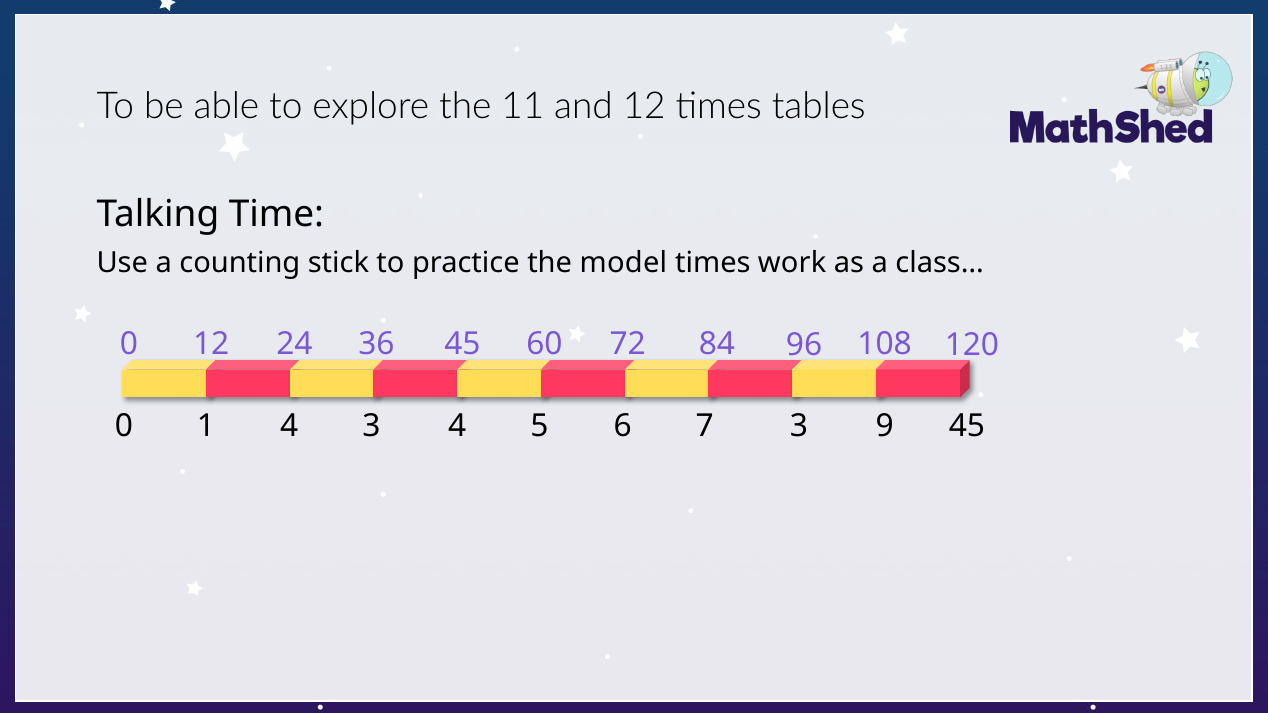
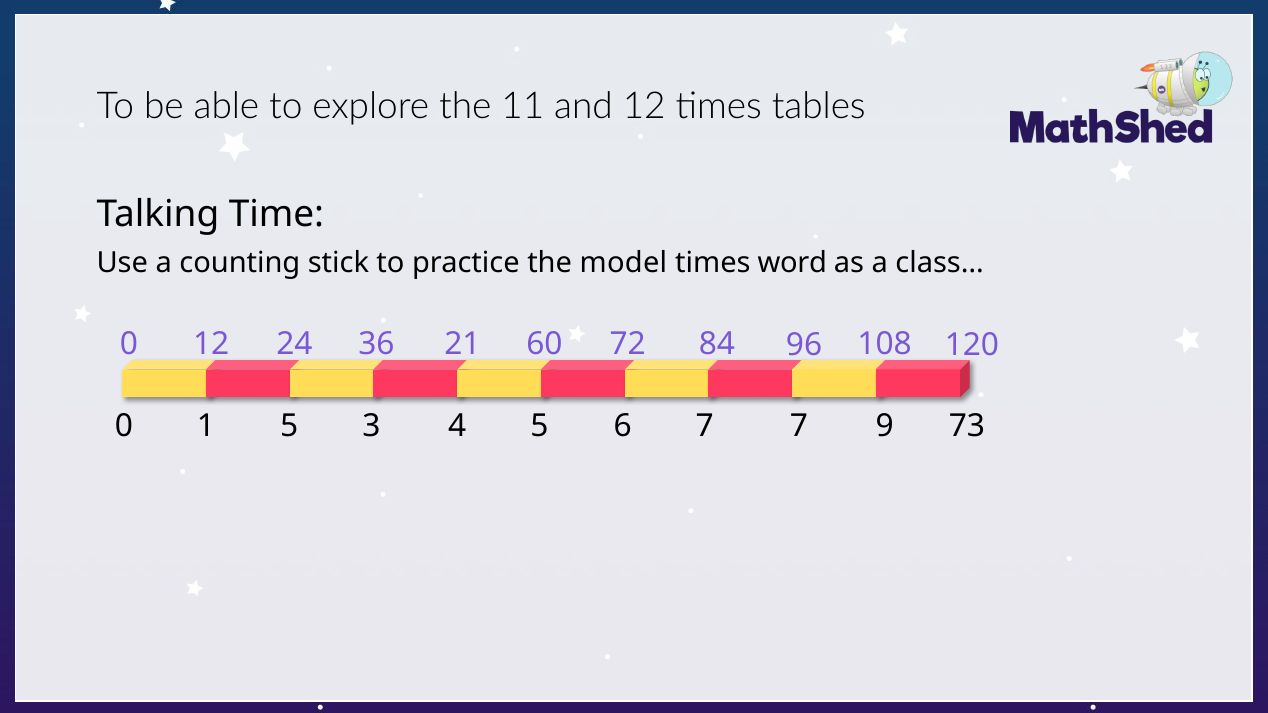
work: work -> word (792, 263)
24 45: 45 -> 21 (462, 344)
1 4: 4 -> 5 (289, 426)
7 3: 3 -> 7 (799, 426)
9 45: 45 -> 73 (967, 426)
